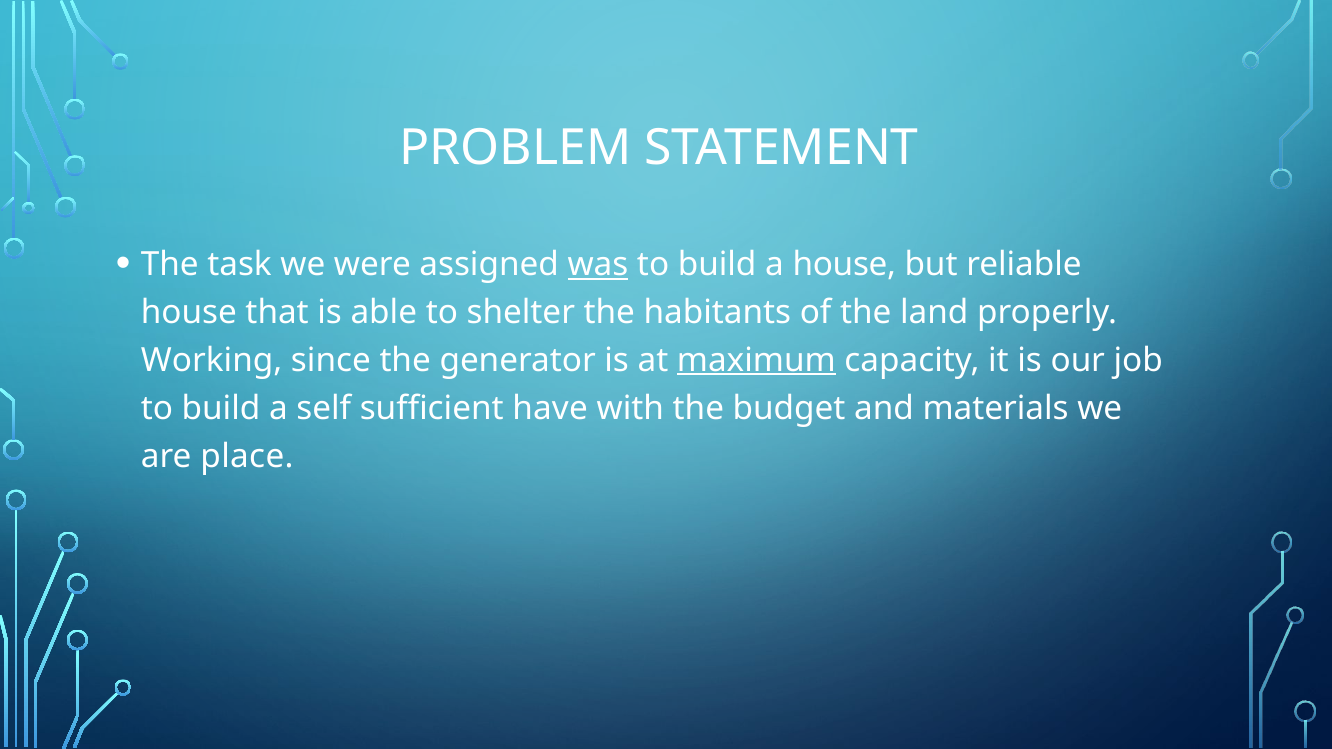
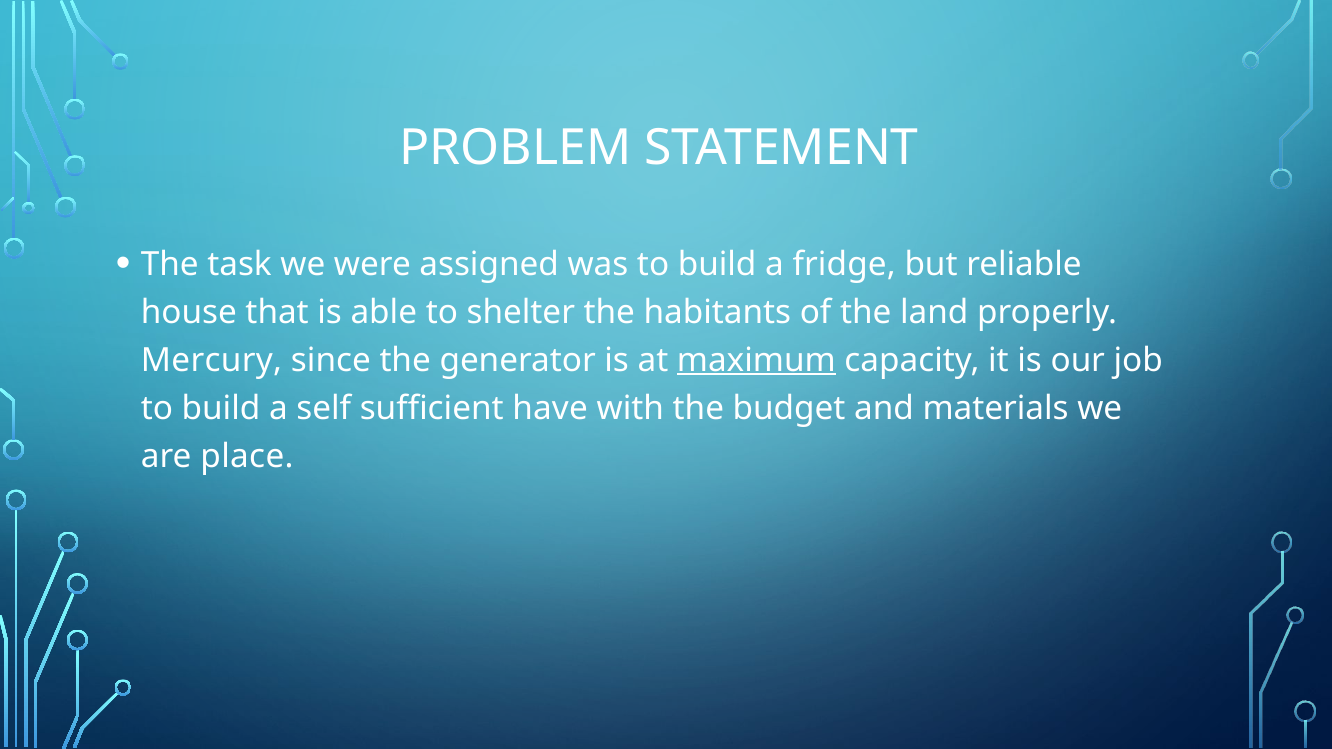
was underline: present -> none (598, 264)
a house: house -> fridge (844, 264)
Working: Working -> Mercury (212, 360)
